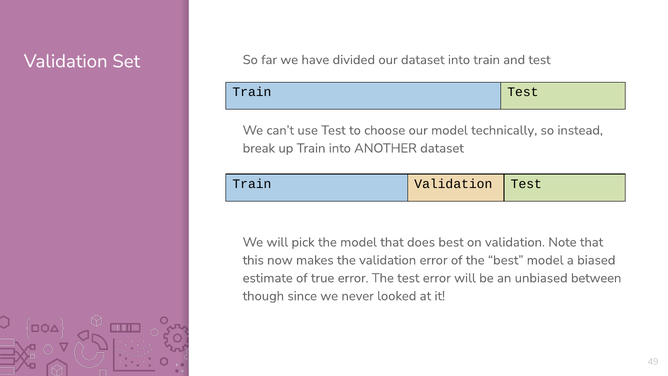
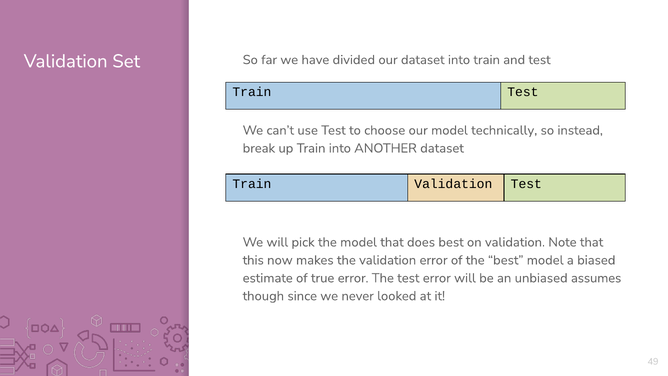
between: between -> assumes (596, 278)
